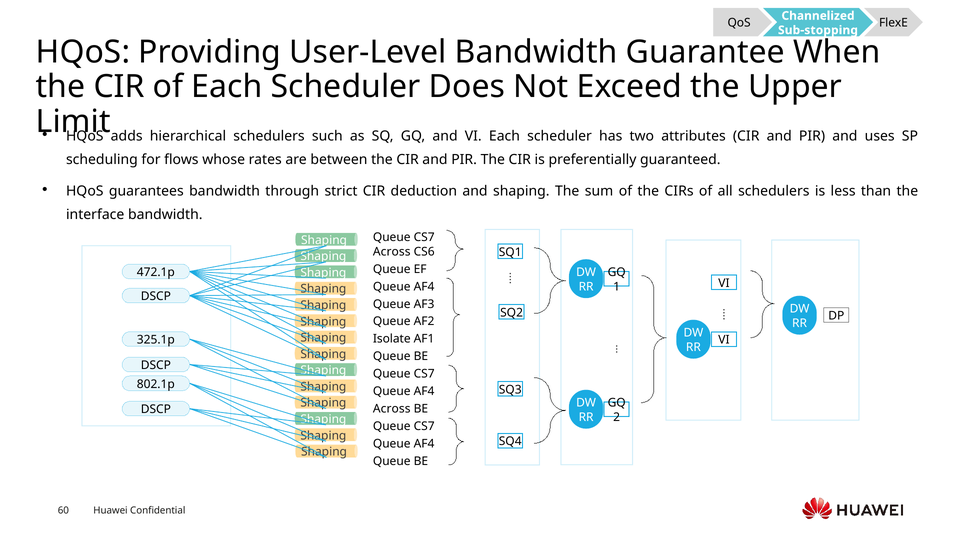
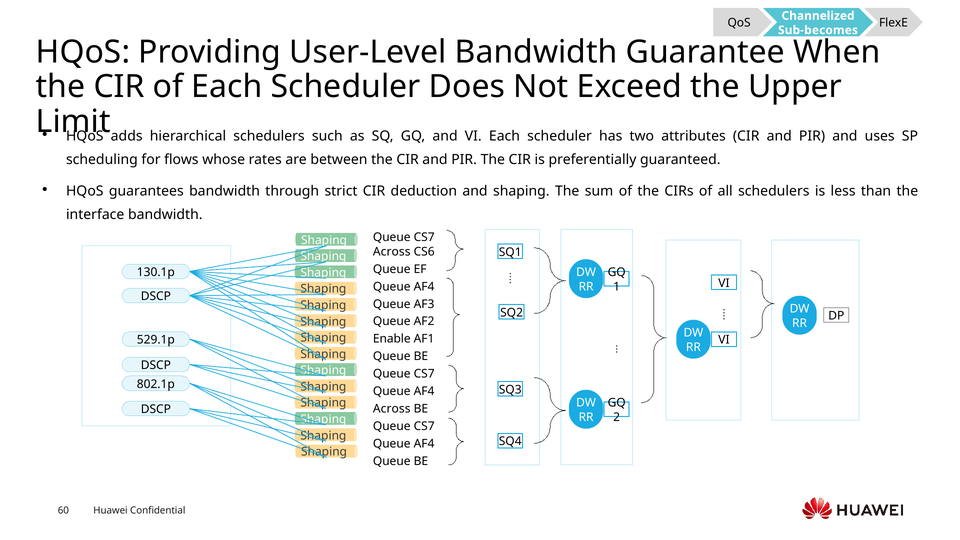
Sub-stopping: Sub-stopping -> Sub-becomes (818, 30)
472.1p: 472.1p -> 130.1p (156, 272)
Isolate: Isolate -> Enable (392, 339)
325.1p: 325.1p -> 529.1p (156, 340)
